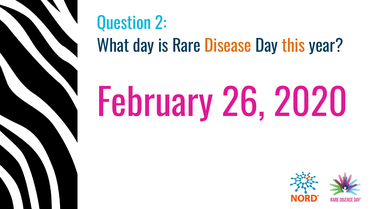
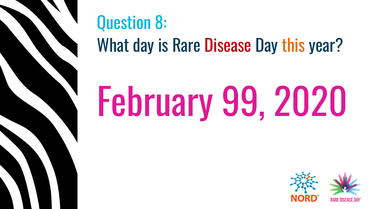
2: 2 -> 8 (161, 23)
Disease colour: orange -> red (228, 46)
26: 26 -> 99 (244, 104)
